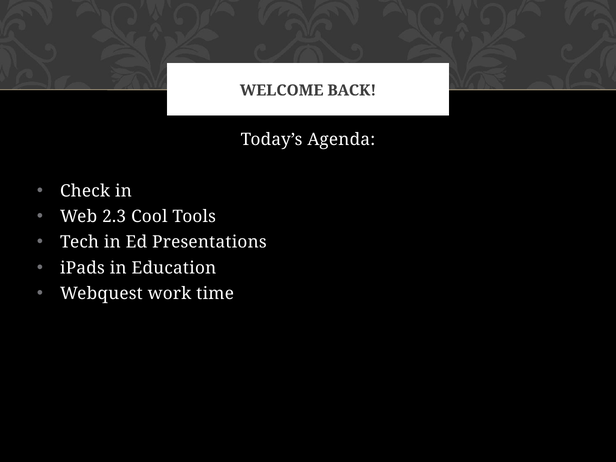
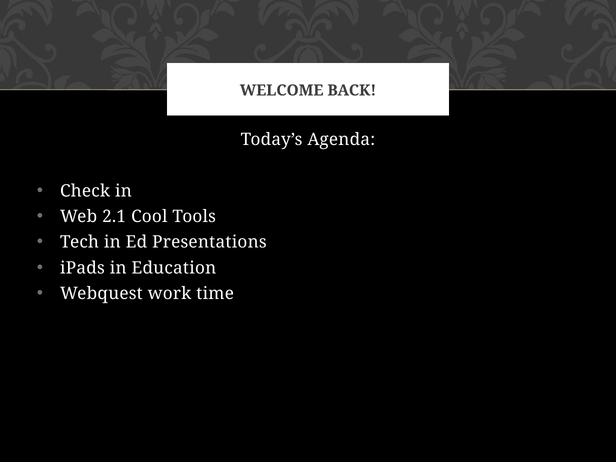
2.3: 2.3 -> 2.1 (114, 217)
